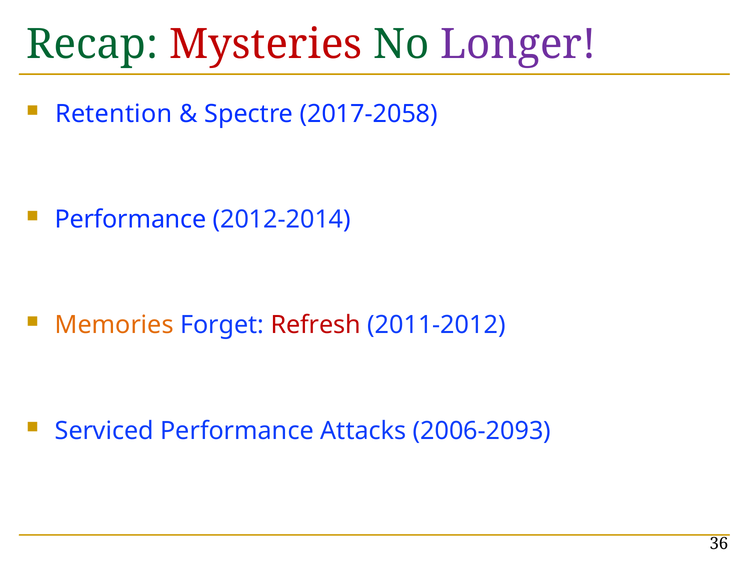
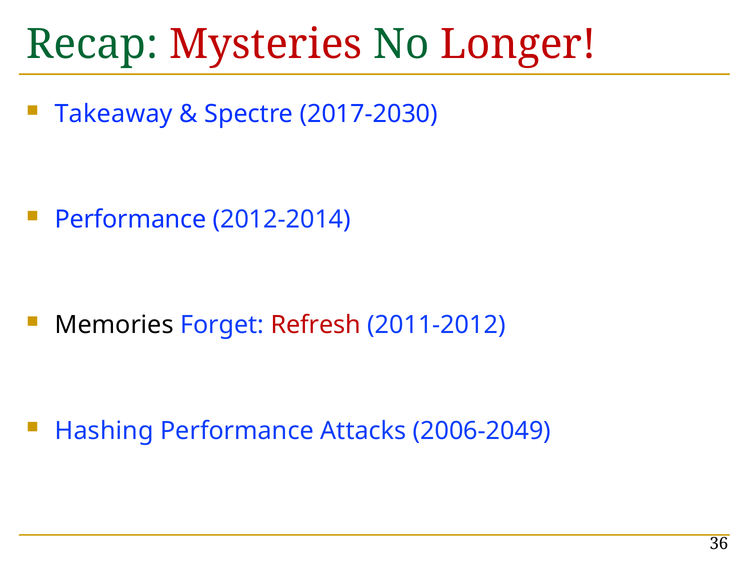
Longer colour: purple -> red (518, 44)
Retention: Retention -> Takeaway (114, 114)
2017-2058: 2017-2058 -> 2017-2030 (369, 114)
Memories colour: orange -> black (114, 325)
Serviced: Serviced -> Hashing (104, 431)
2006-2093: 2006-2093 -> 2006-2049 (482, 431)
